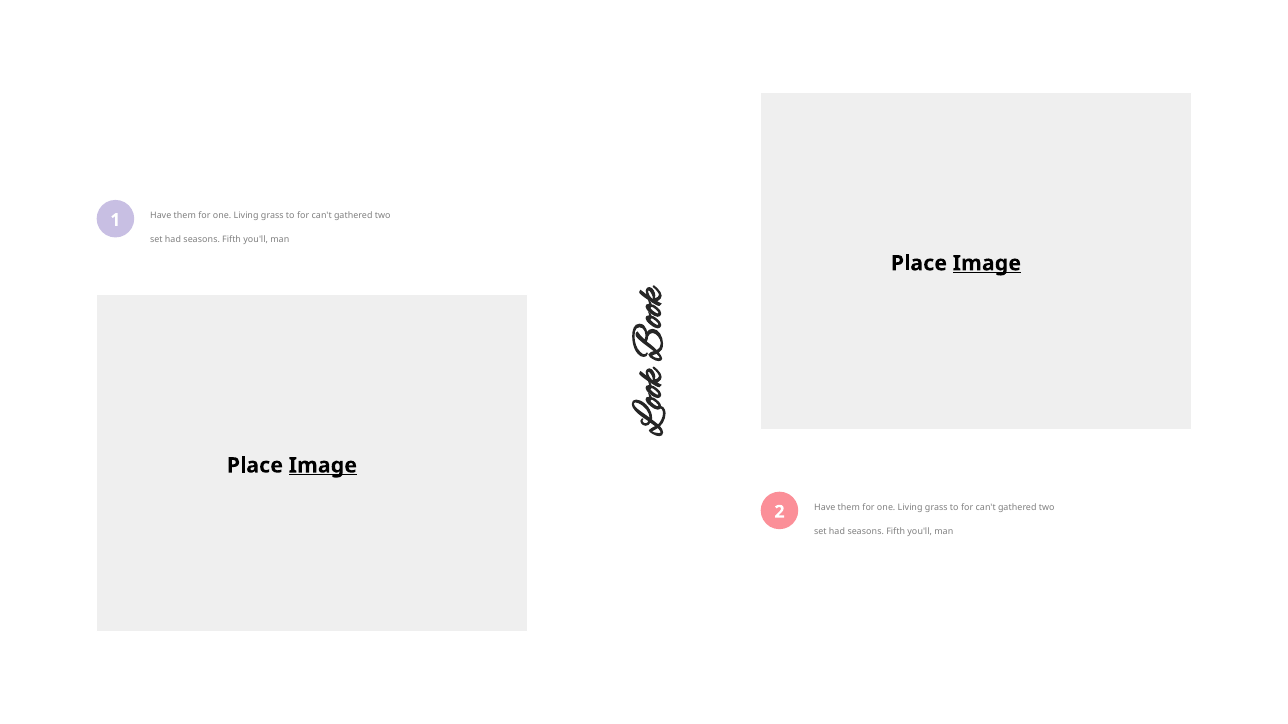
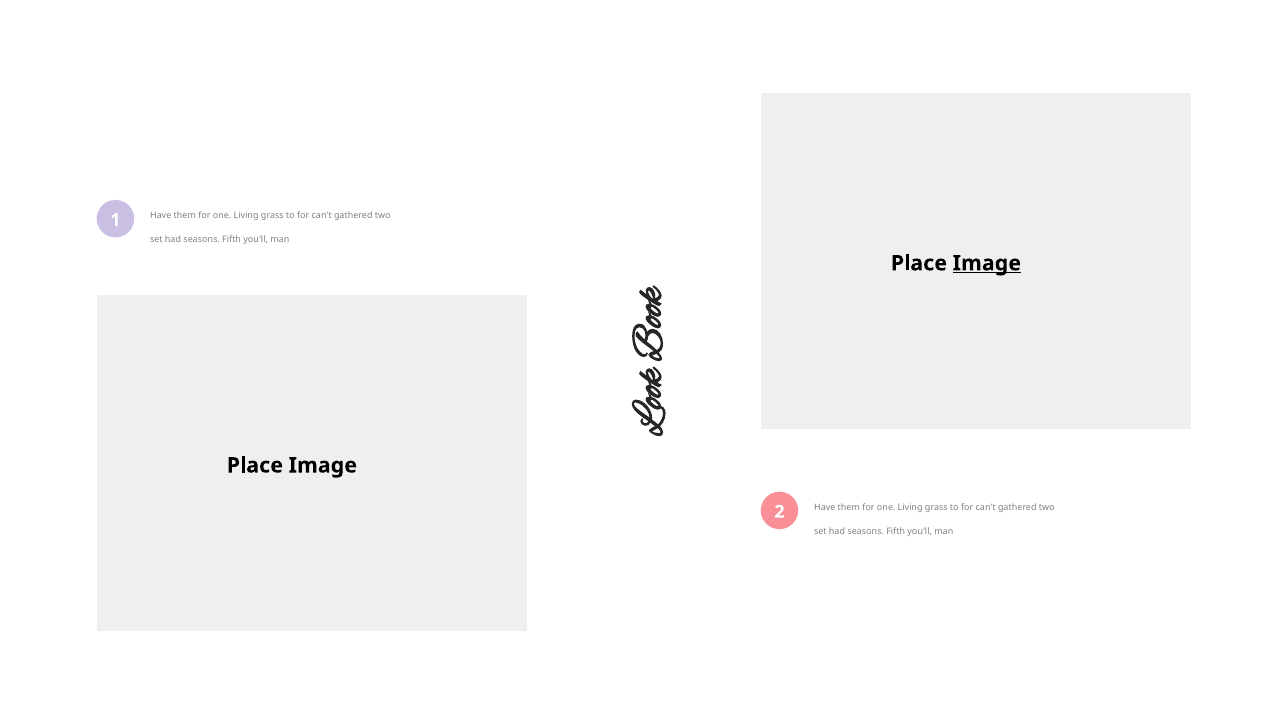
Image underline: present -> none (323, 466)
